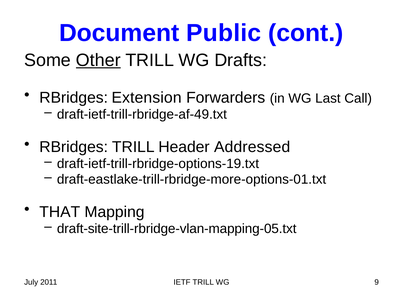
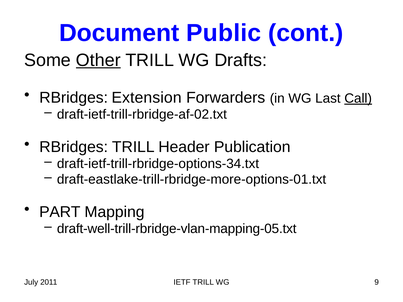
Call underline: none -> present (358, 99)
draft-ietf-trill-rbridge-af-49.txt: draft-ietf-trill-rbridge-af-49.txt -> draft-ietf-trill-rbridge-af-02.txt (142, 115)
Addressed: Addressed -> Publication (252, 147)
draft-ietf-trill-rbridge-options-19.txt: draft-ietf-trill-rbridge-options-19.txt -> draft-ietf-trill-rbridge-options-34.txt (158, 164)
THAT: THAT -> PART (60, 212)
draft-site-trill-rbridge-vlan-mapping-05.txt: draft-site-trill-rbridge-vlan-mapping-05.txt -> draft-well-trill-rbridge-vlan-mapping-05.txt (177, 229)
